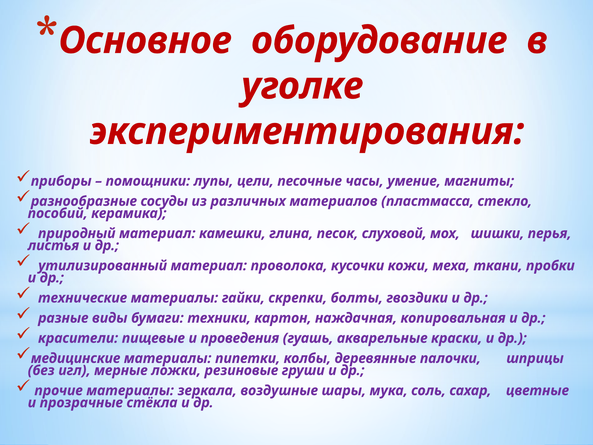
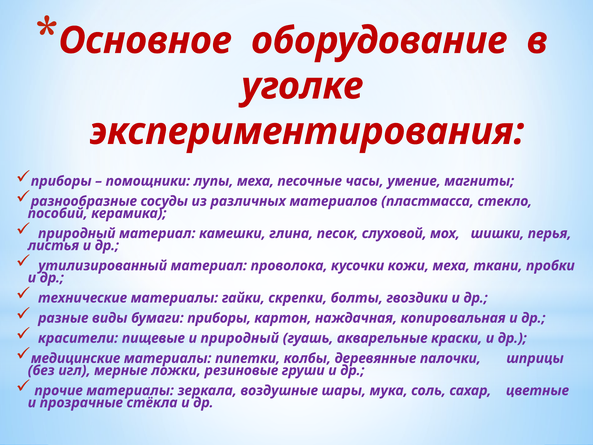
лупы цели: цели -> меха (255, 181)
бумаги техники: техники -> приборы (219, 318)
и проведения: проведения -> природный (240, 338)
